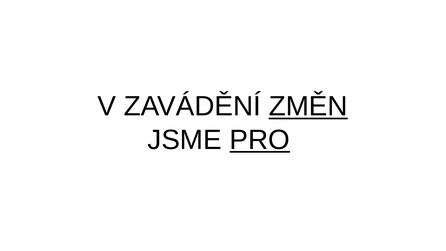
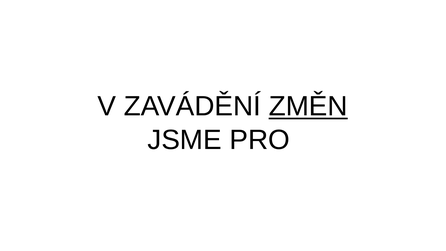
PRO underline: present -> none (260, 140)
